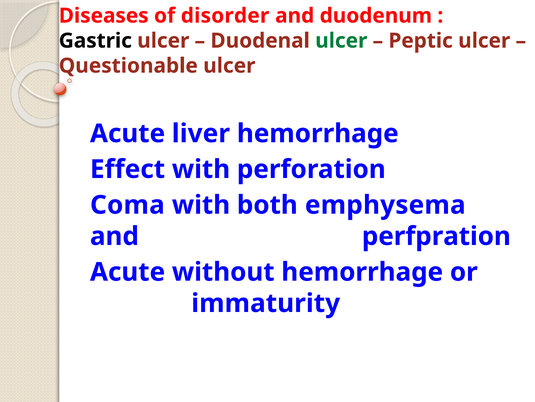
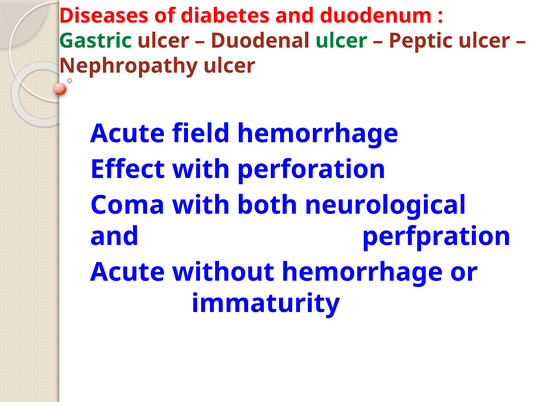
disorder: disorder -> diabetes (225, 16)
Gastric colour: black -> green (95, 41)
Questionable: Questionable -> Nephropathy (128, 66)
liver: liver -> field (201, 133)
emphysema: emphysema -> neurological (385, 205)
